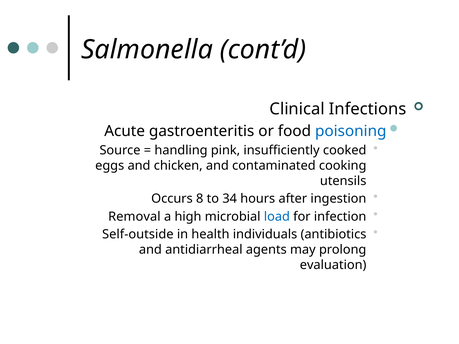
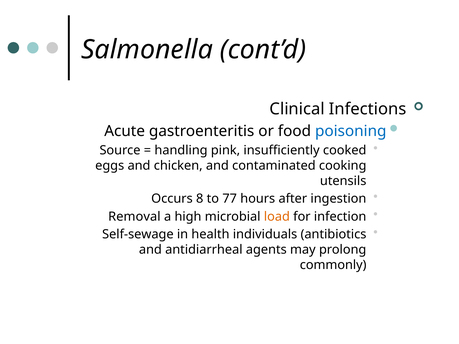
34: 34 -> 77 (230, 199)
load colour: blue -> orange (277, 217)
Self-outside: Self-outside -> Self-sewage (138, 234)
evaluation: evaluation -> commonly (333, 265)
